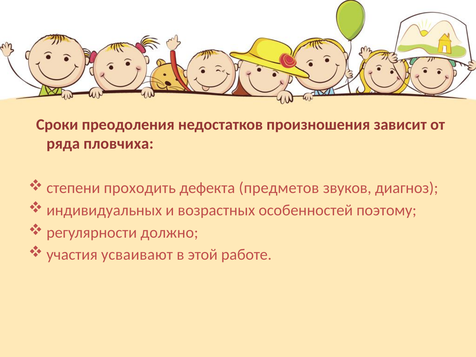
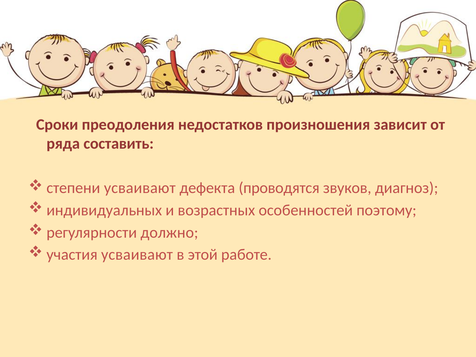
пловчиха: пловчиха -> составить (119, 144)
степени проходить: проходить -> усваивают (140, 188)
предметов: предметов -> проводятся (279, 188)
